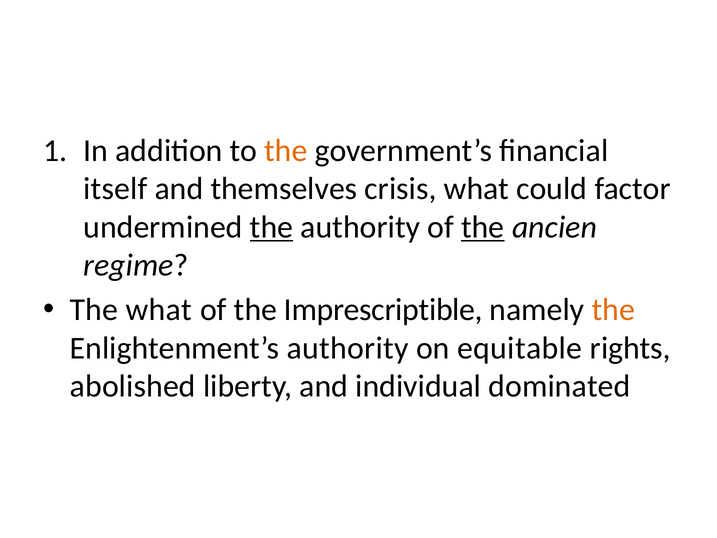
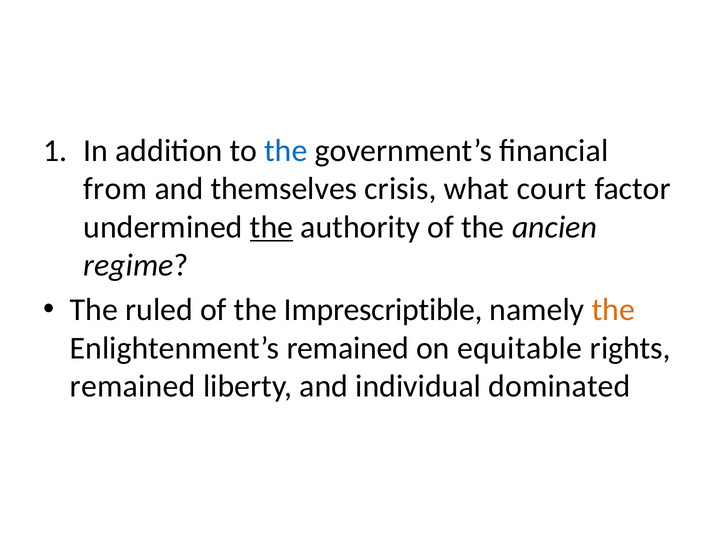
the colour: orange -> blue (286, 150)
itself: itself -> from (115, 189)
could: could -> court (552, 189)
the underline: present -> none (483, 227)
The what: what -> ruled (159, 310)
Enlightenment’s authority: authority -> remained (348, 348)
abolished: abolished -> remained (133, 386)
